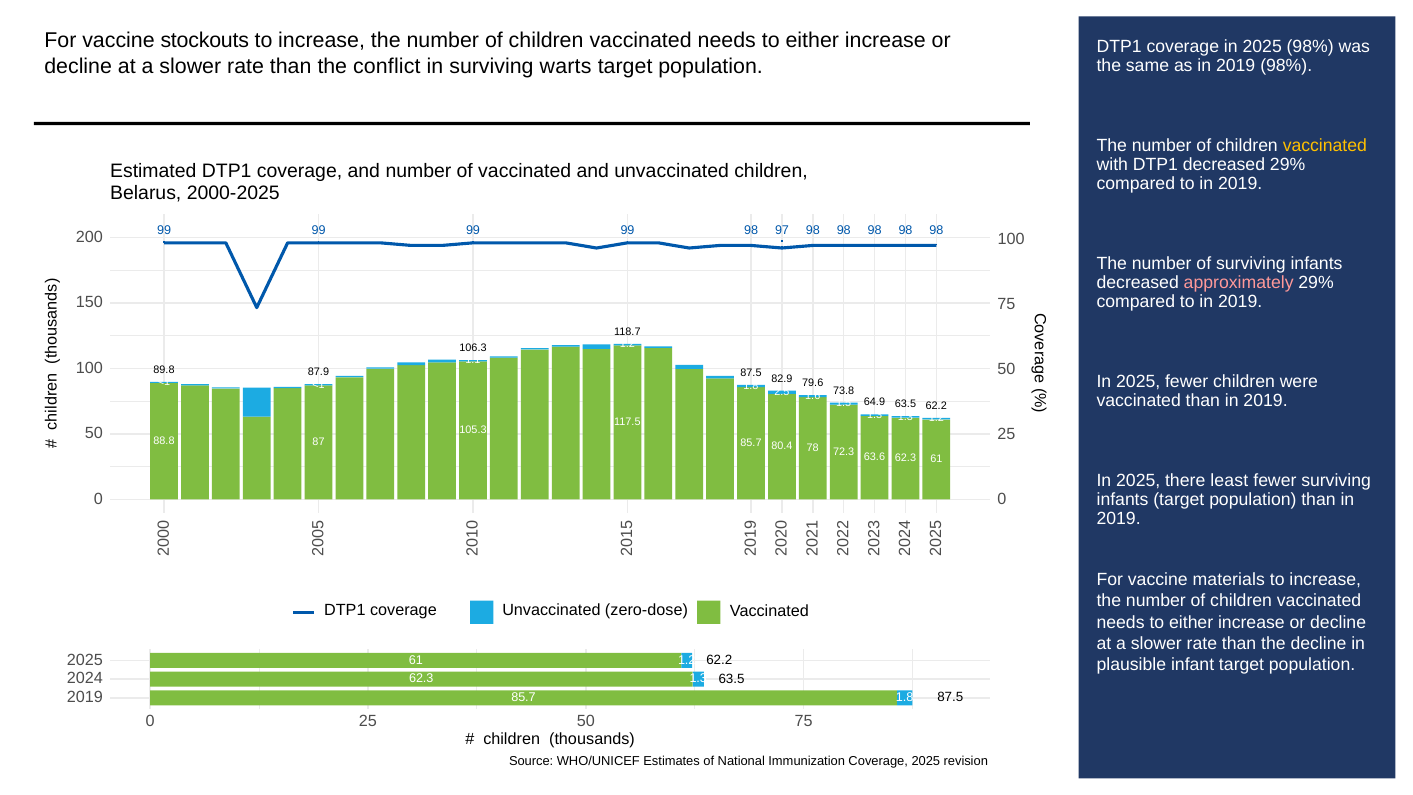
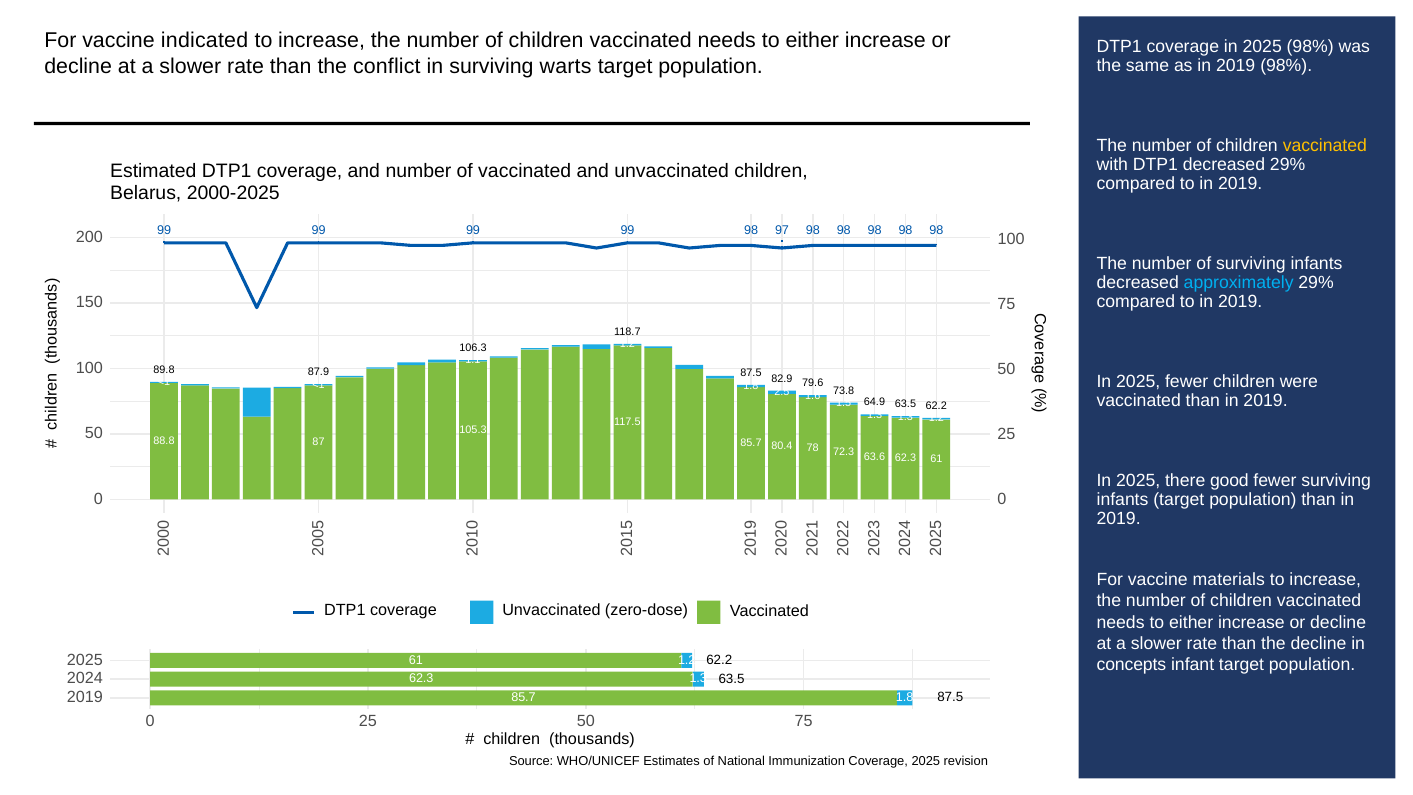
stockouts: stockouts -> indicated (205, 41)
approximately colour: pink -> light blue (1239, 282)
least: least -> good (1229, 480)
plausible: plausible -> concepts (1131, 665)
